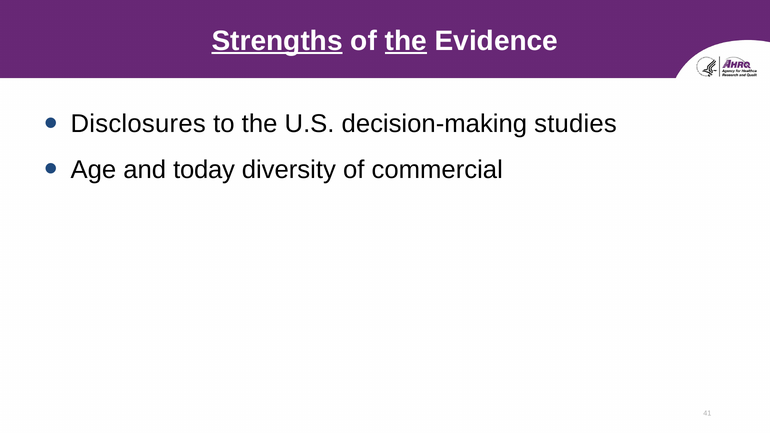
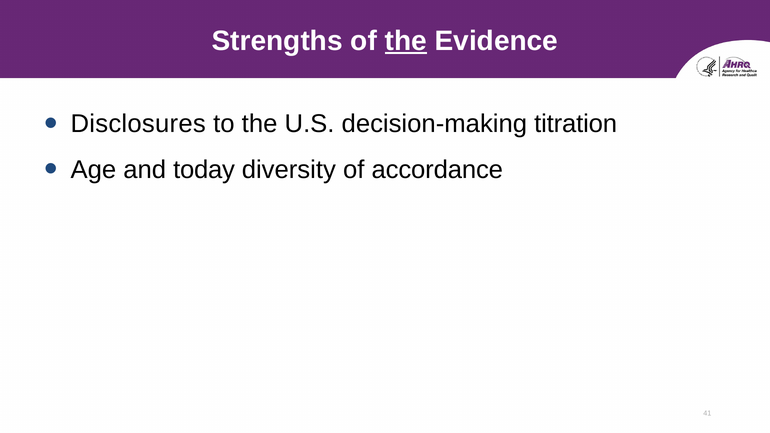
Strengths underline: present -> none (277, 41)
studies: studies -> titration (576, 124)
commercial: commercial -> accordance (437, 170)
